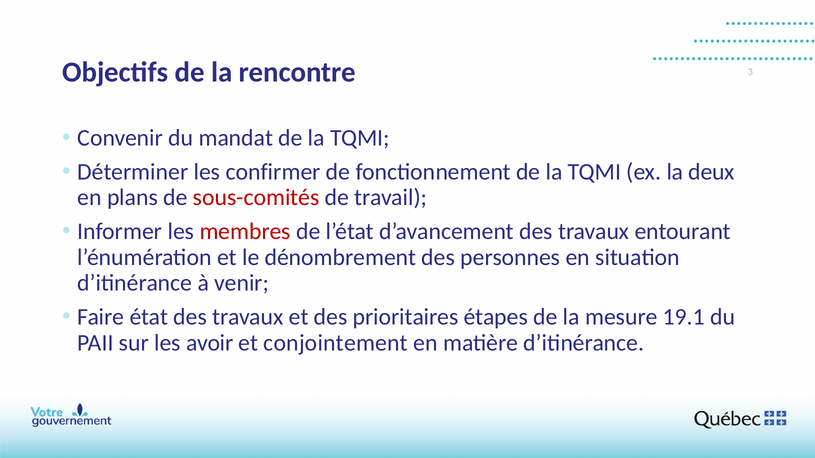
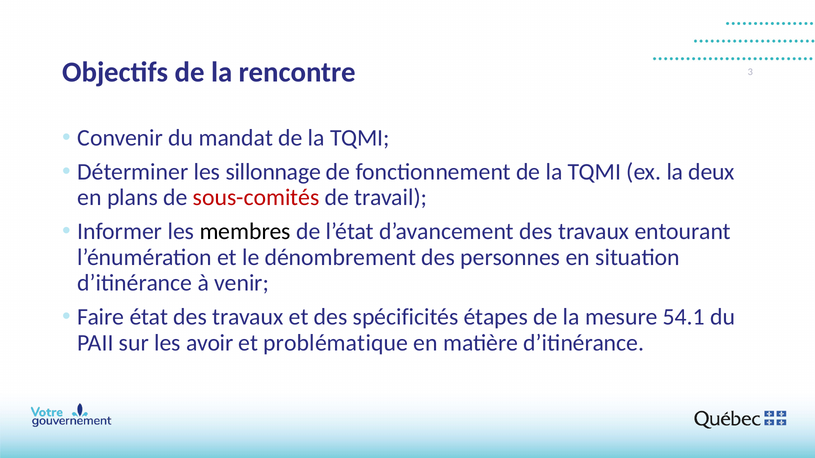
confirmer: confirmer -> sillonnage (273, 172)
membres colour: red -> black (245, 232)
prioritaires: prioritaires -> spécificités (406, 317)
19.1: 19.1 -> 54.1 (684, 317)
conjointement: conjointement -> problématique (336, 343)
